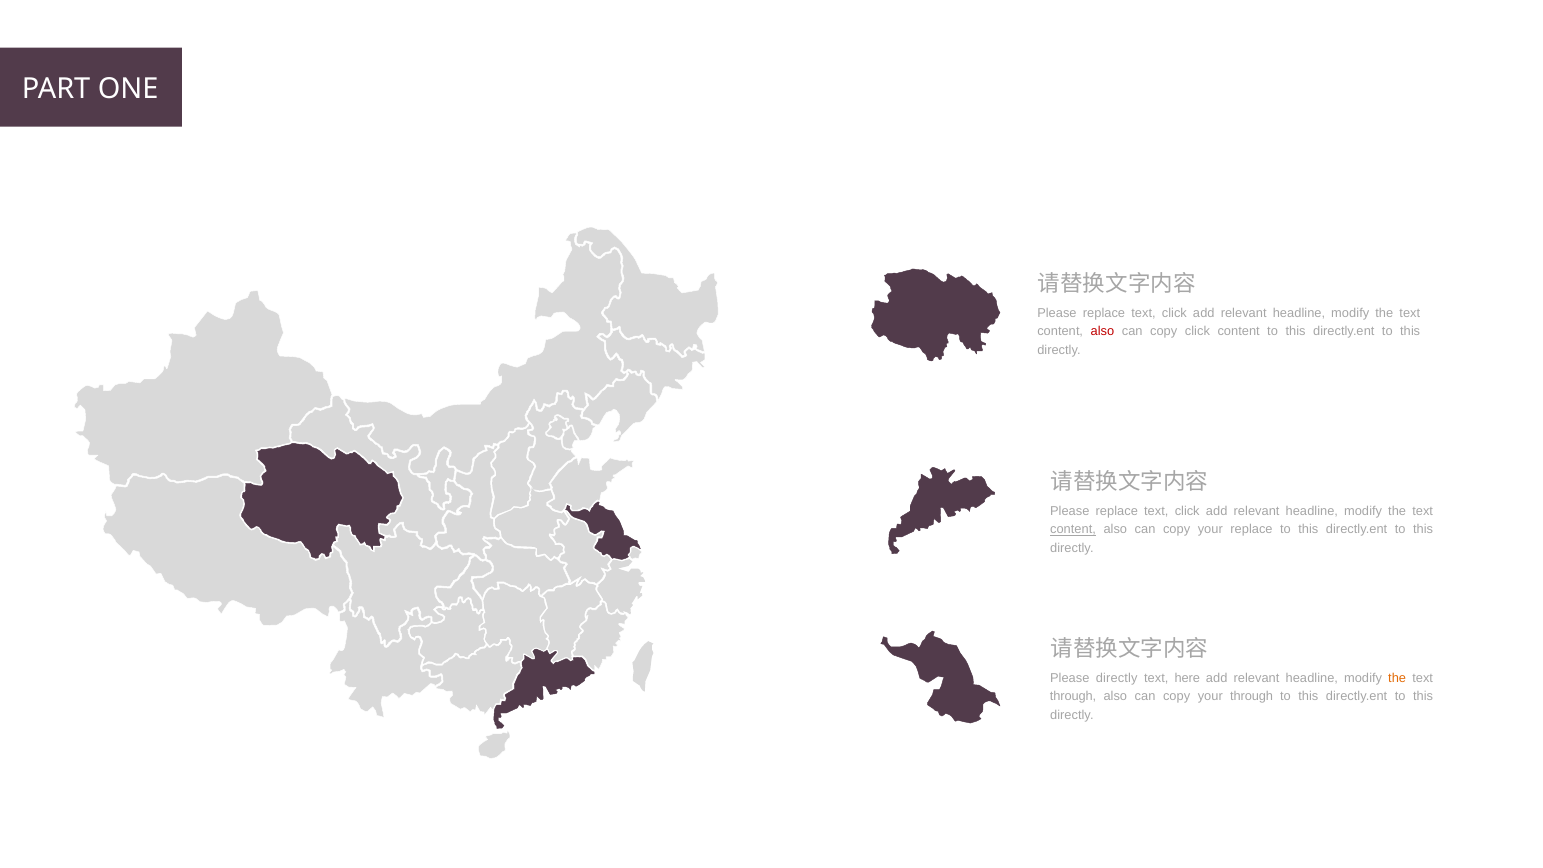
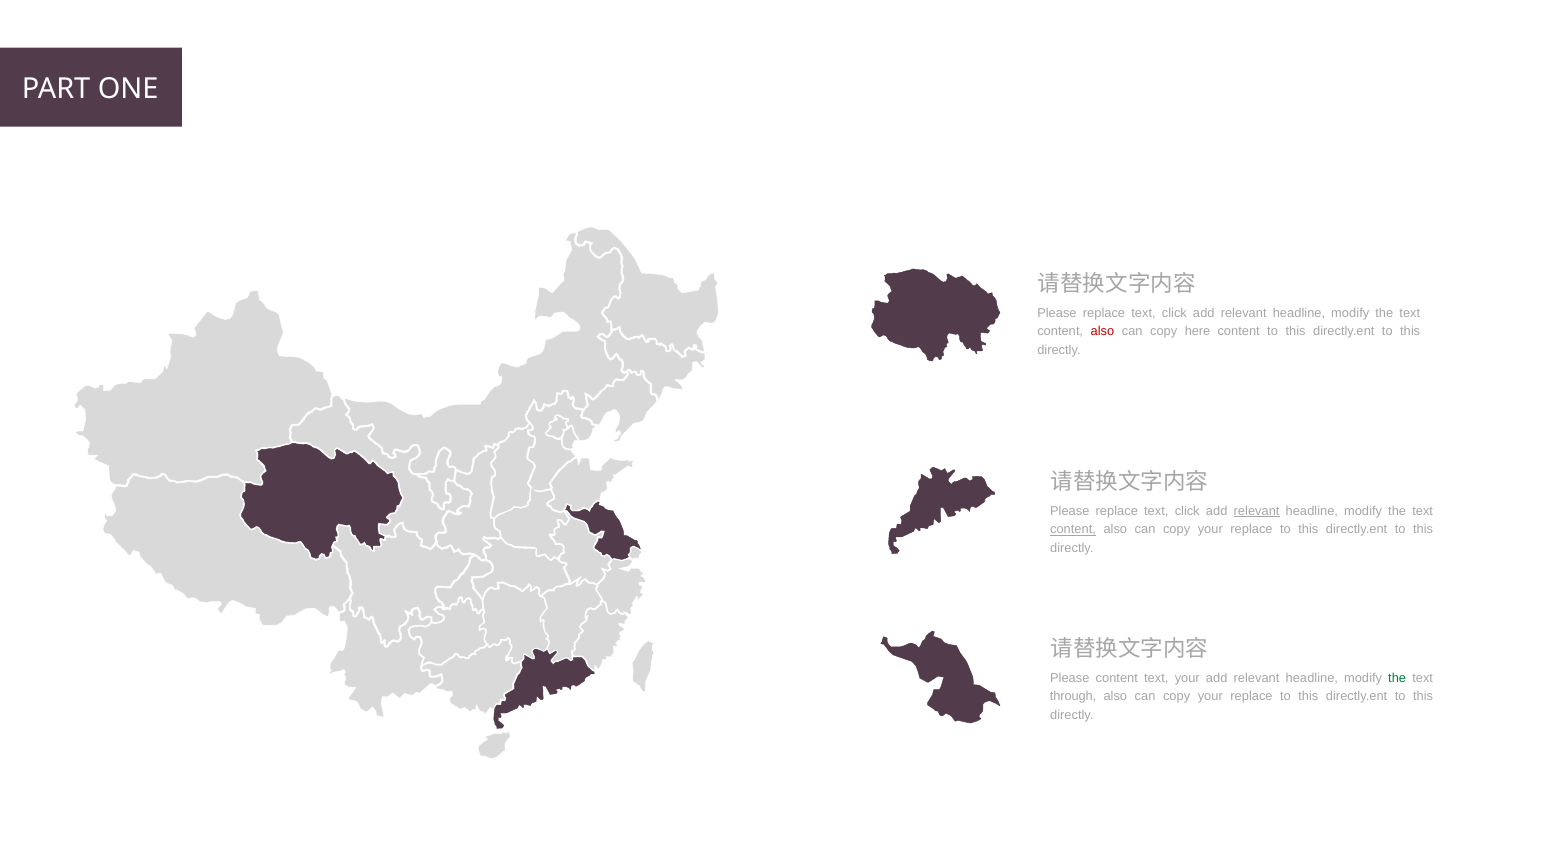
copy click: click -> here (1198, 331)
relevant underline: none -> present (1257, 511)
Please directly: directly -> content (1117, 678)
text here: here -> your (1187, 678)
the colour: orange -> green (1397, 678)
through: through -> replace (1252, 696)
